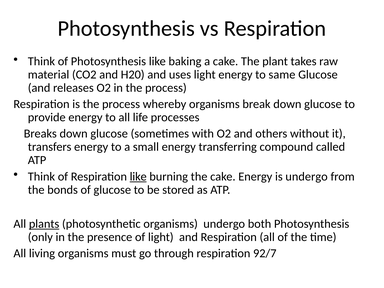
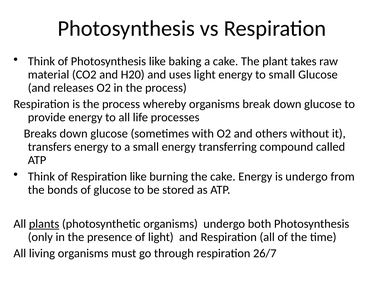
to same: same -> small (282, 75)
like underline: present -> none (138, 176)
92/7: 92/7 -> 26/7 (265, 253)
